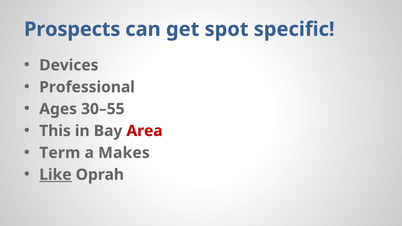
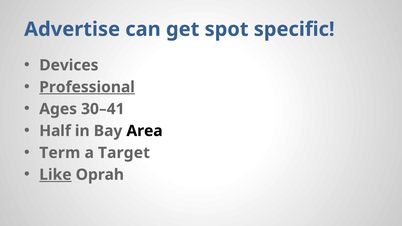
Prospects: Prospects -> Advertise (72, 29)
Professional underline: none -> present (87, 87)
30–55: 30–55 -> 30–41 (103, 109)
This: This -> Half (55, 131)
Area colour: red -> black (145, 131)
Makes: Makes -> Target (124, 153)
